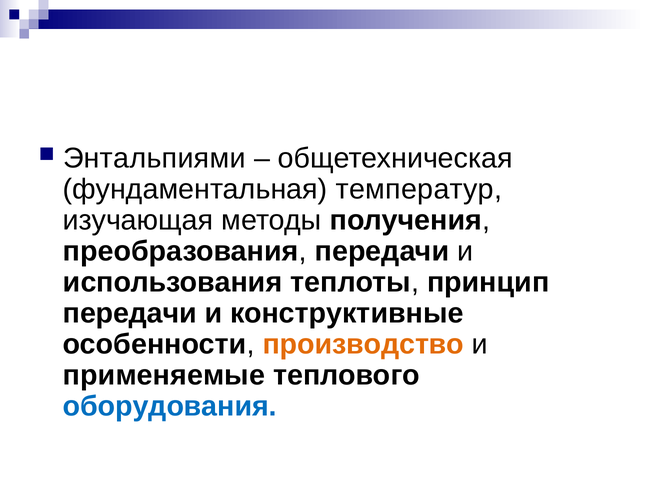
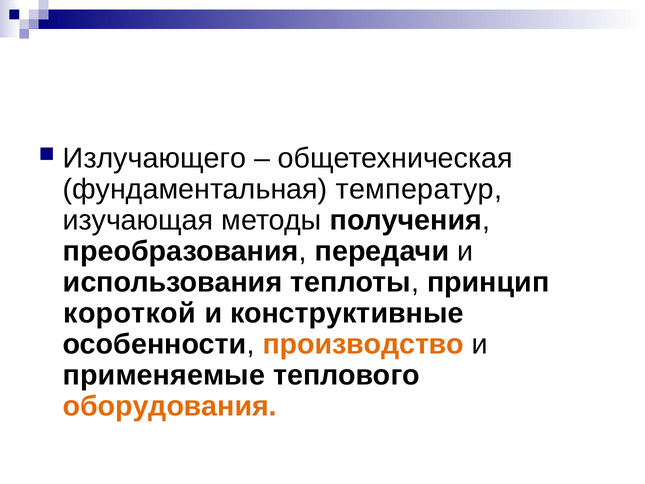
Энтальпиями: Энтальпиями -> Излучающего (154, 158)
передачи: передачи -> короткой (130, 313)
оборудования colour: blue -> orange (170, 406)
